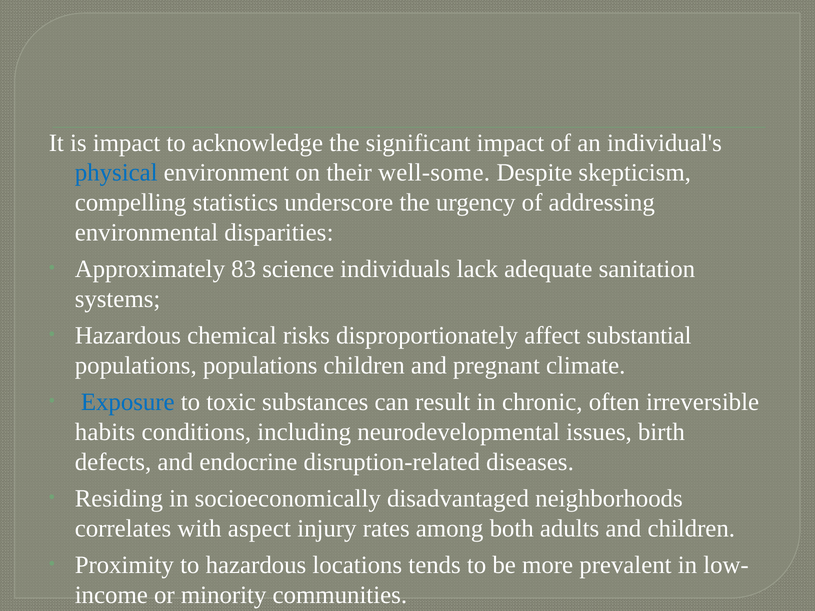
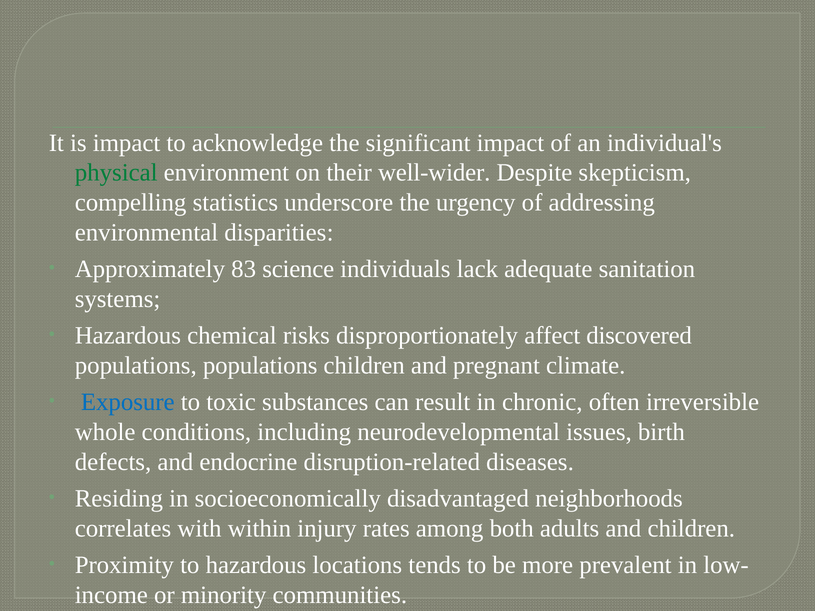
physical colour: blue -> green (116, 173)
well-some: well-some -> well-wider (434, 173)
substantial: substantial -> discovered (639, 336)
habits: habits -> whole (105, 432)
aspect: aspect -> within (259, 529)
